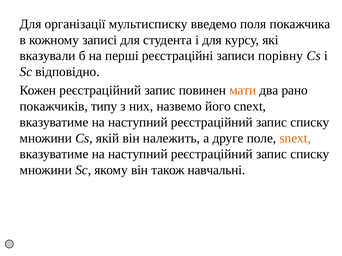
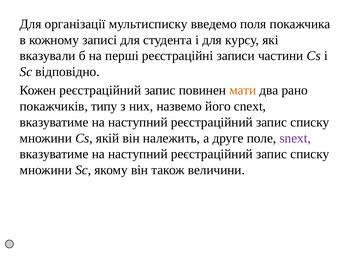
порівну: порівну -> частини (281, 56)
snext colour: orange -> purple (295, 138)
навчальні: навчальні -> величини (216, 170)
